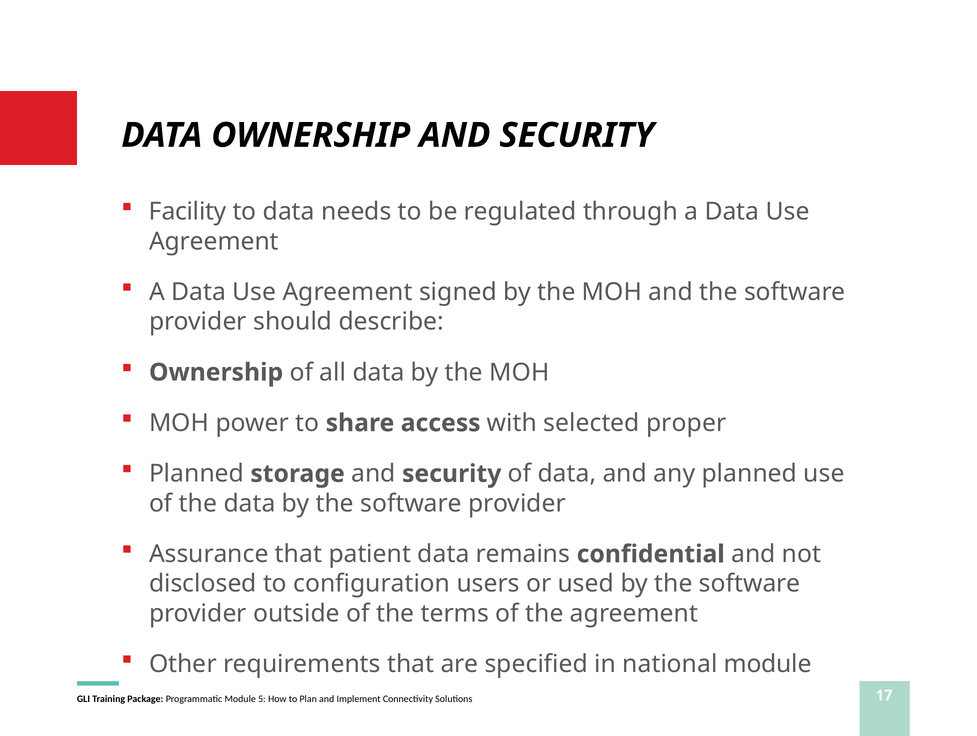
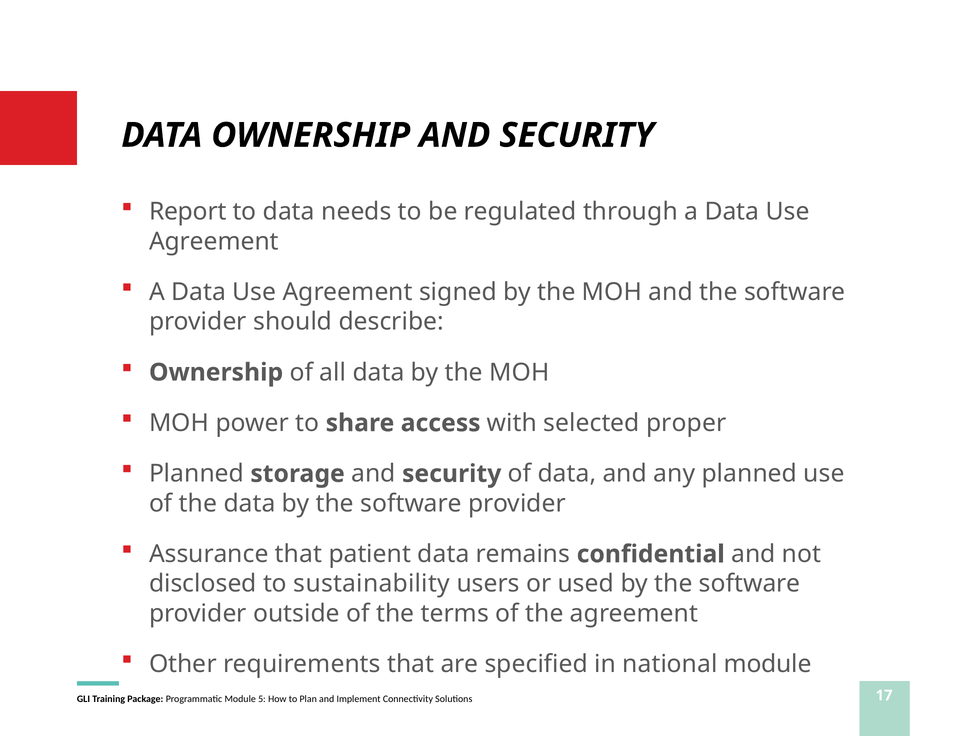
Facility: Facility -> Report (188, 211)
configuration: configuration -> sustainability (372, 583)
